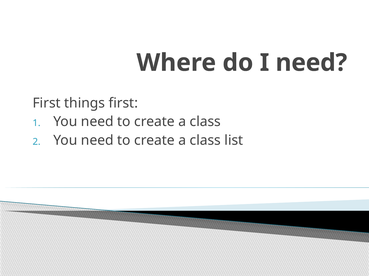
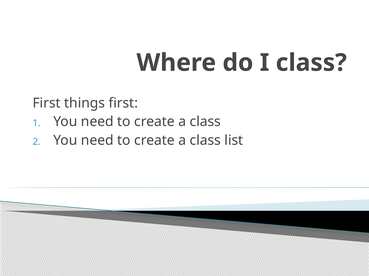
I need: need -> class (311, 63)
